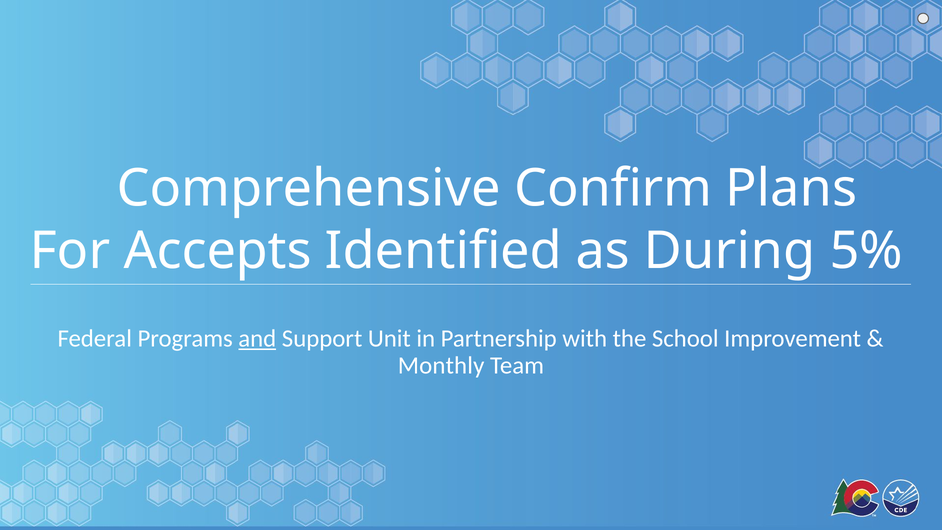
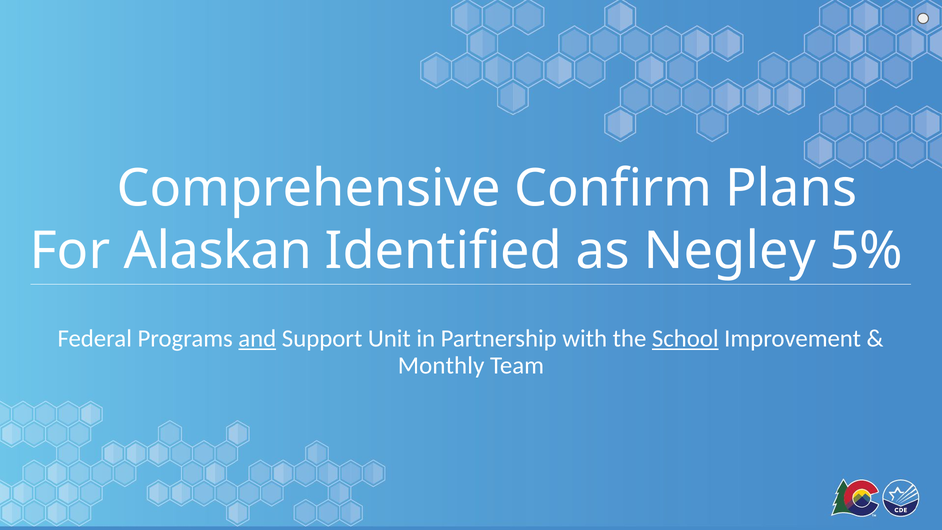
Accepts: Accepts -> Alaskan (218, 251)
During: During -> Negley (730, 251)
School underline: none -> present (685, 338)
